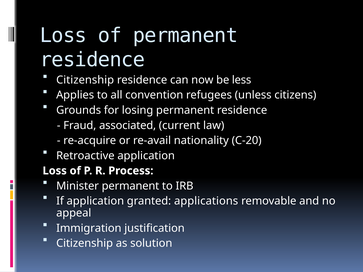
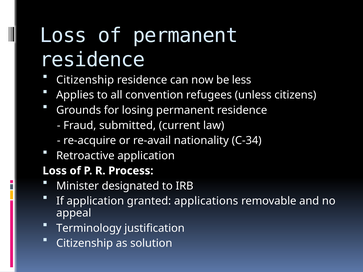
associated: associated -> submitted (128, 125)
C-20: C-20 -> C-34 (247, 141)
Minister permanent: permanent -> designated (130, 186)
Immigration: Immigration -> Terminology (89, 228)
